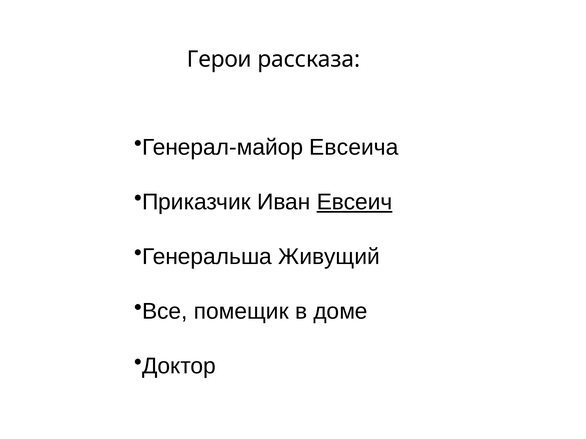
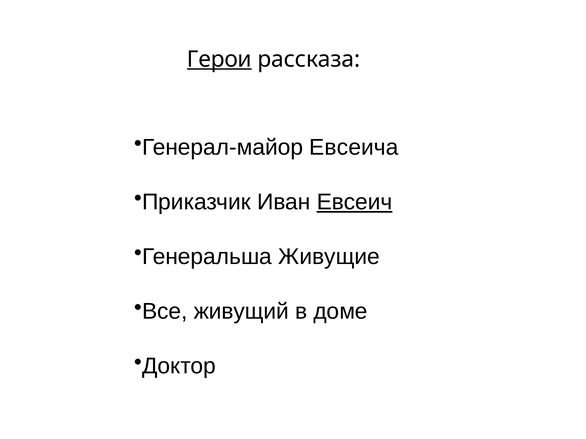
Герои underline: none -> present (219, 59)
Живущий: Живущий -> Живущие (329, 257)
помещик: помещик -> живущий (241, 312)
